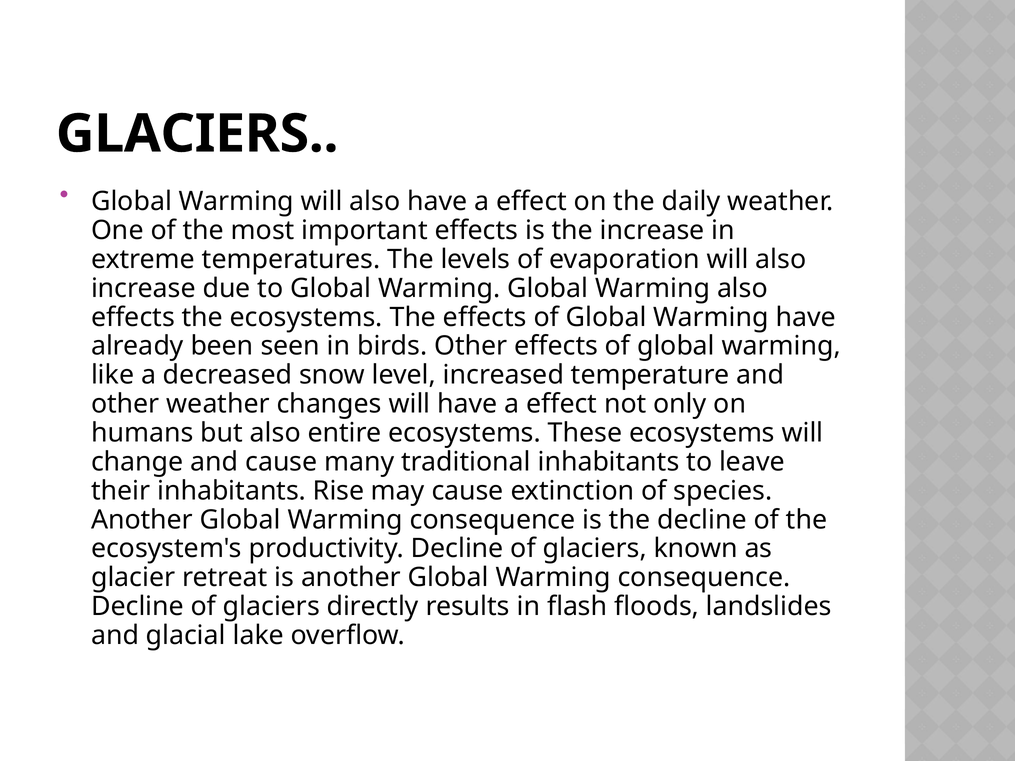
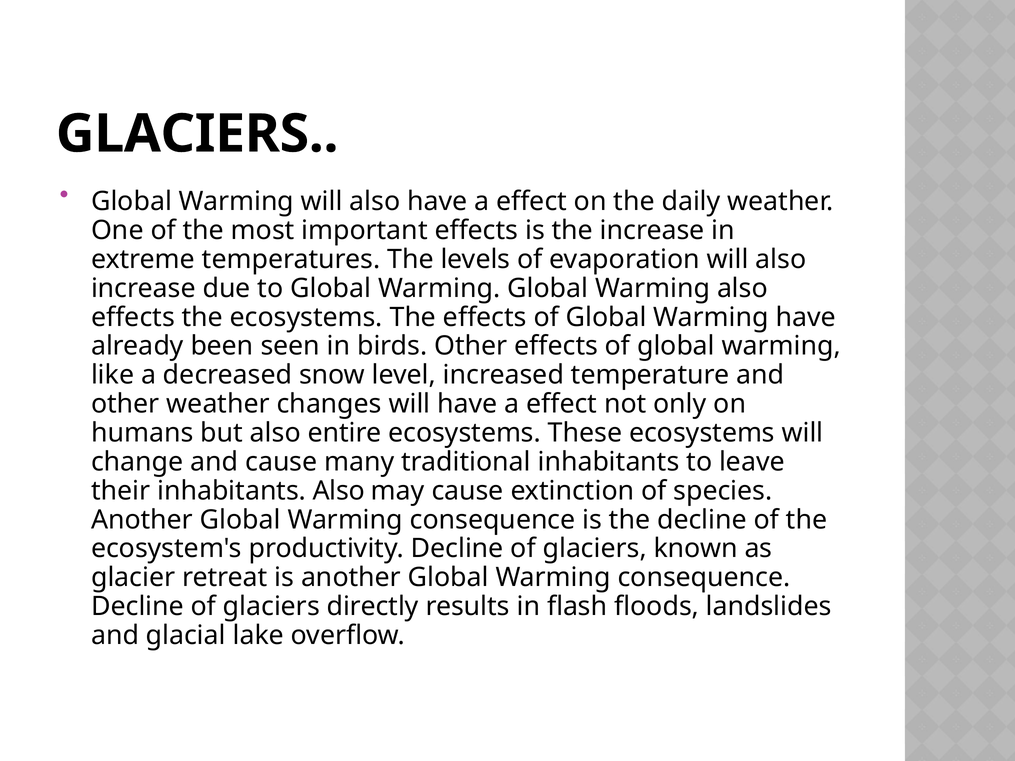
inhabitants Rise: Rise -> Also (339, 491)
